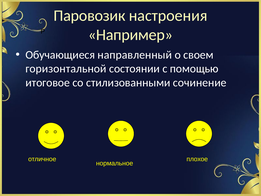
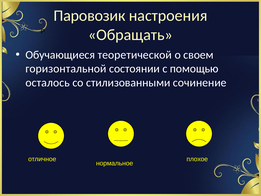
Например: Например -> Обращать (130, 35)
направленный: направленный -> теоретической (135, 55)
итоговое: итоговое -> осталось (48, 83)
